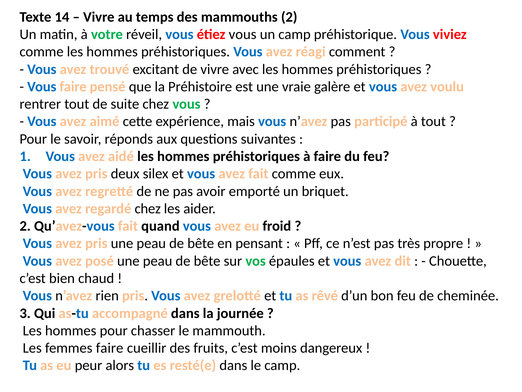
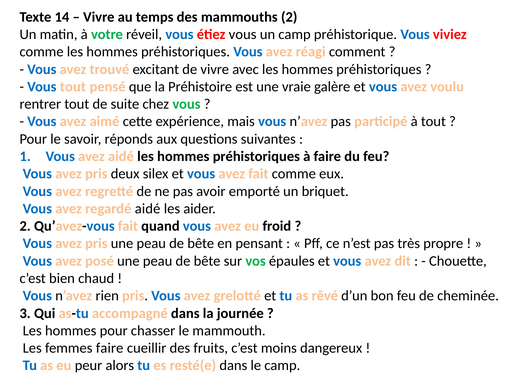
Vous faire: faire -> tout (73, 87)
regardé chez: chez -> aidé (148, 208)
